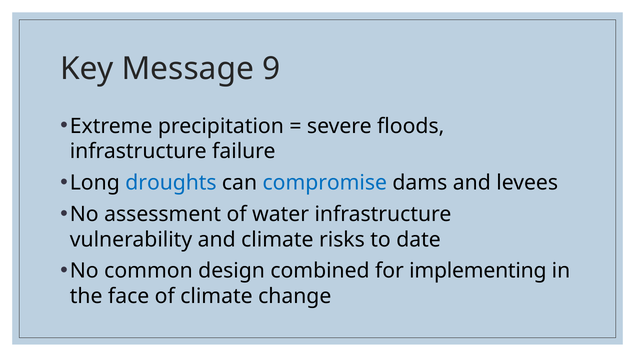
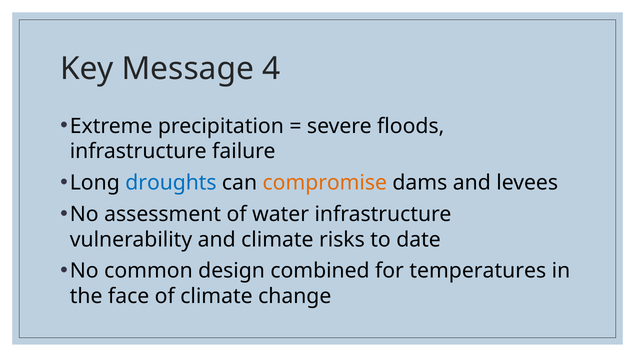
9: 9 -> 4 (271, 69)
compromise colour: blue -> orange (325, 183)
implementing: implementing -> temperatures (478, 271)
